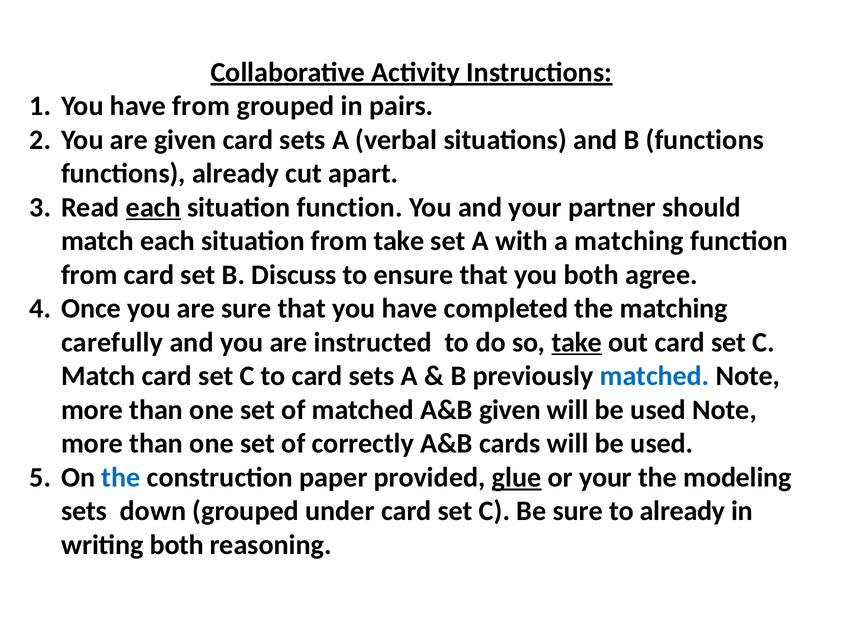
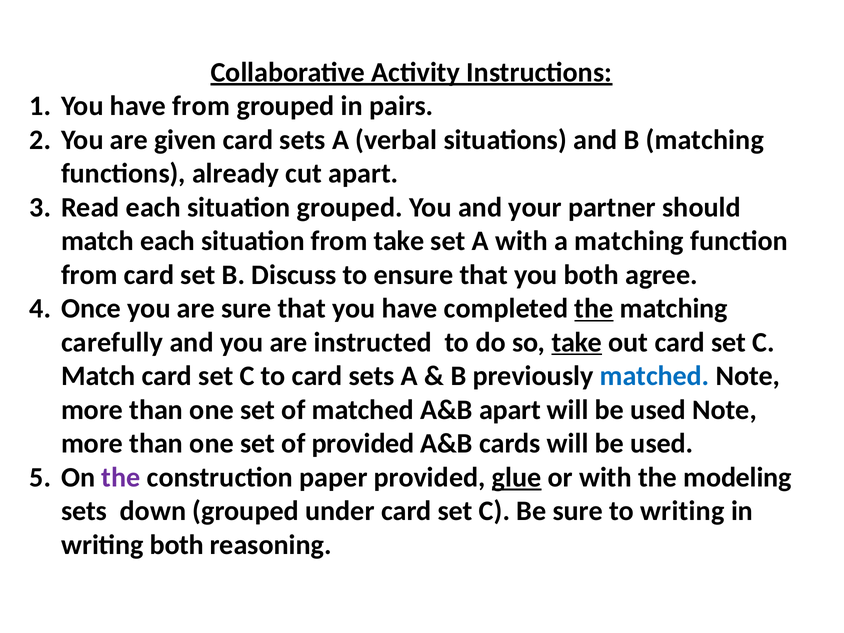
B functions: functions -> matching (705, 140)
each underline: present -> none (153, 207)
situation function: function -> grouped (350, 207)
the underline: none -> present (594, 309)
A&B given: given -> apart (510, 410)
of correctly: correctly -> provided (363, 444)
the colour: blue -> purple (121, 477)
or your: your -> with (605, 477)
to already: already -> writing (682, 511)
